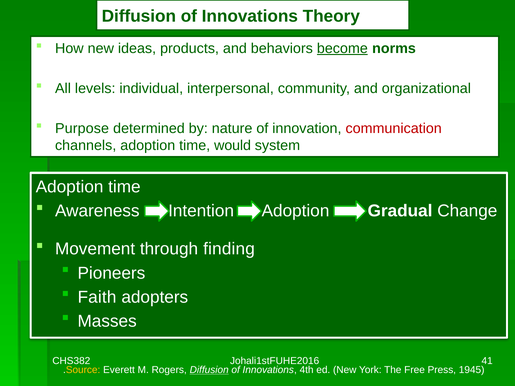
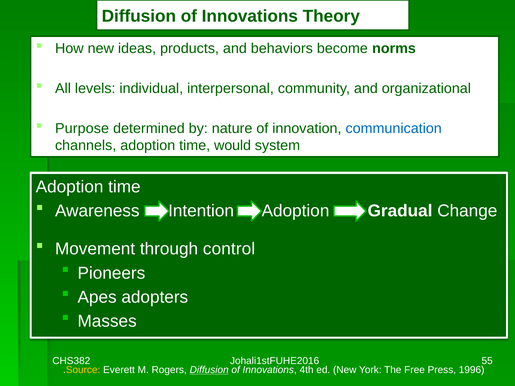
become underline: present -> none (342, 48)
communication colour: red -> blue (394, 129)
finding: finding -> control (229, 249)
Faith: Faith -> Apes (97, 297)
41: 41 -> 55 (487, 361)
1945: 1945 -> 1996 (472, 370)
